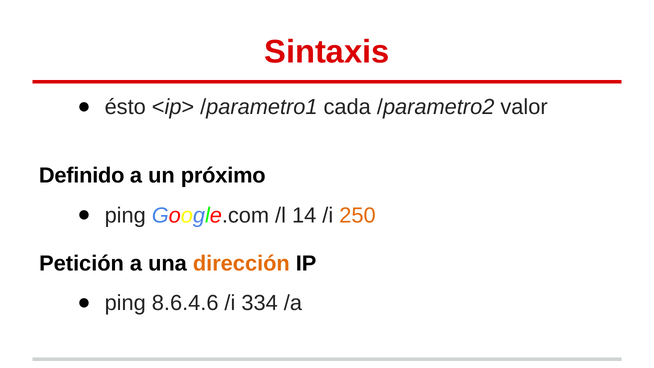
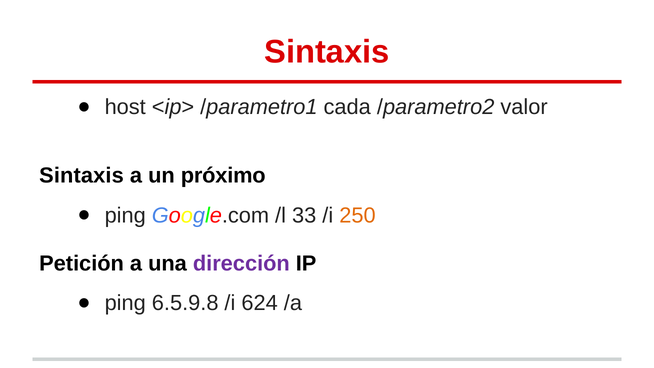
ésto: ésto -> host (125, 107)
Definido: Definido -> Sintaxis (82, 176)
14: 14 -> 33 (304, 215)
dirección colour: orange -> purple (241, 263)
8.6.4.6: 8.6.4.6 -> 6.5.9.8 (185, 303)
334: 334 -> 624 (260, 303)
